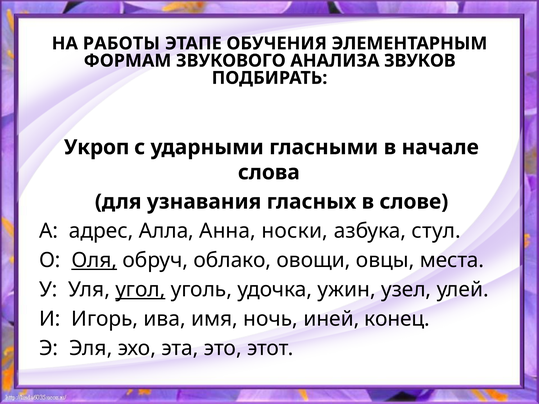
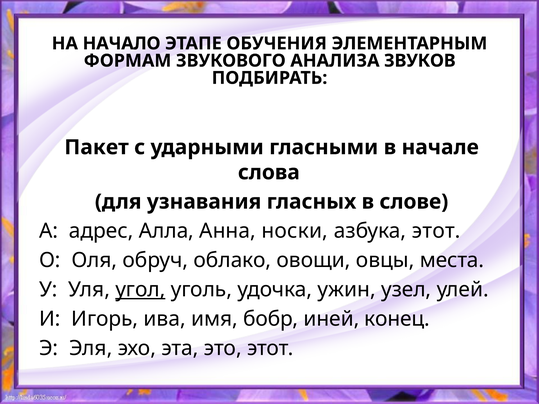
РАБОТЫ: РАБОТЫ -> НАЧАЛО (122, 43)
Укроп: Укроп -> Пакет (97, 147)
азбука стул: стул -> этот (436, 231)
Оля underline: present -> none (94, 260)
ночь: ночь -> бобр (271, 319)
